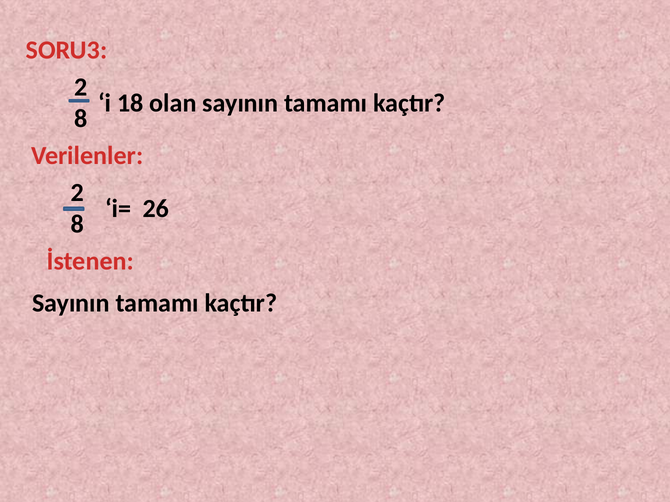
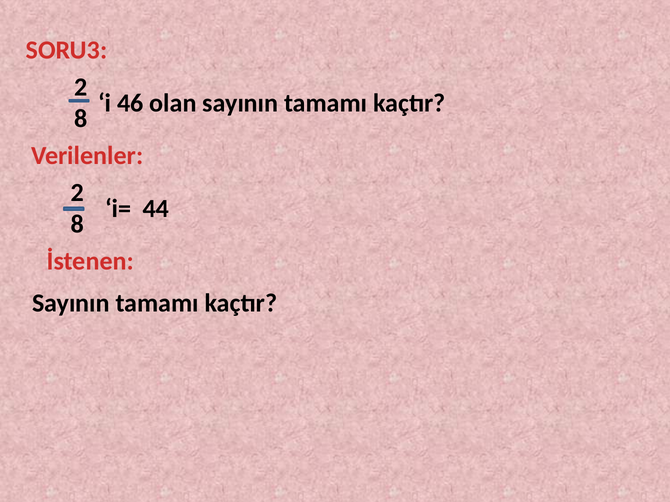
18: 18 -> 46 (130, 103)
26: 26 -> 44 (156, 209)
